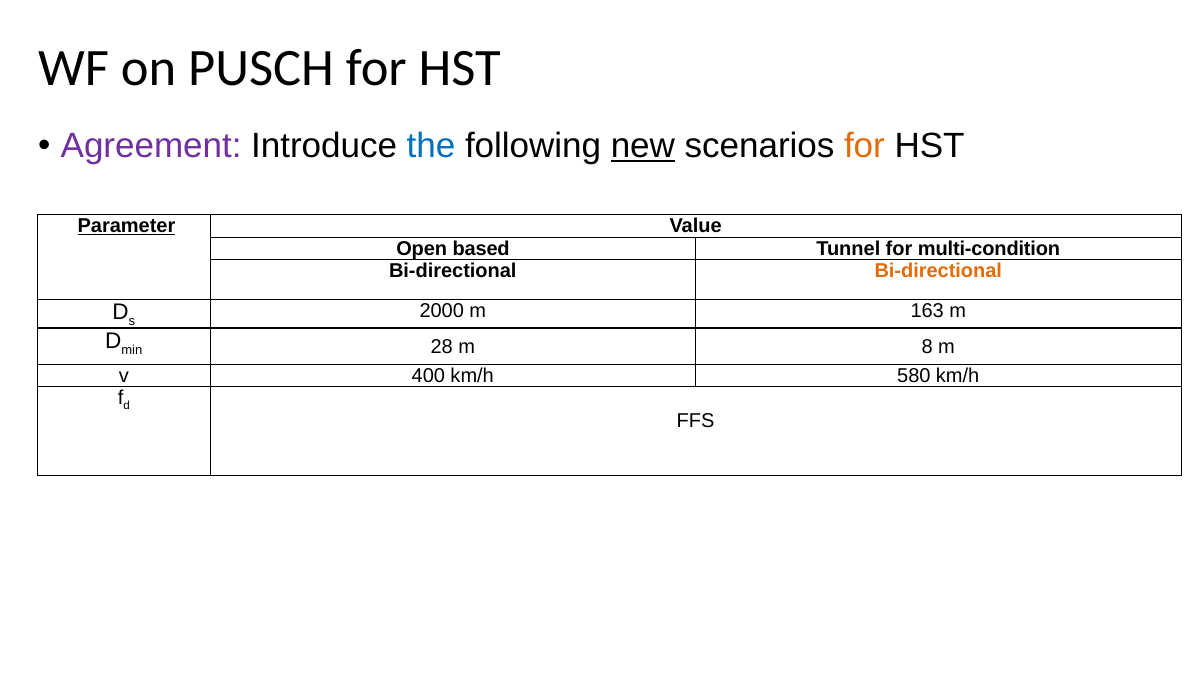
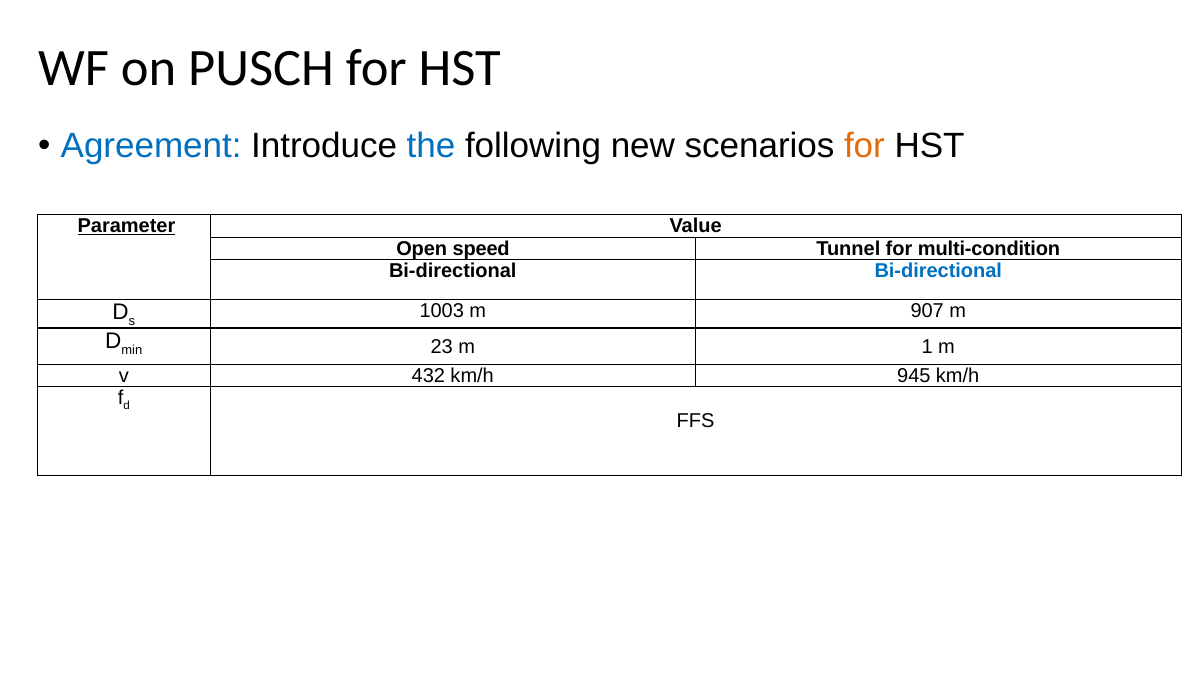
Agreement colour: purple -> blue (151, 146)
new underline: present -> none (643, 146)
based: based -> speed (481, 249)
Bi-directional colour: orange -> blue (938, 271)
2000: 2000 -> 1003 (442, 311)
163: 163 -> 907 (927, 311)
28: 28 -> 23 (442, 347)
8: 8 -> 1 (927, 347)
400: 400 -> 432 (428, 376)
580: 580 -> 945 (914, 376)
